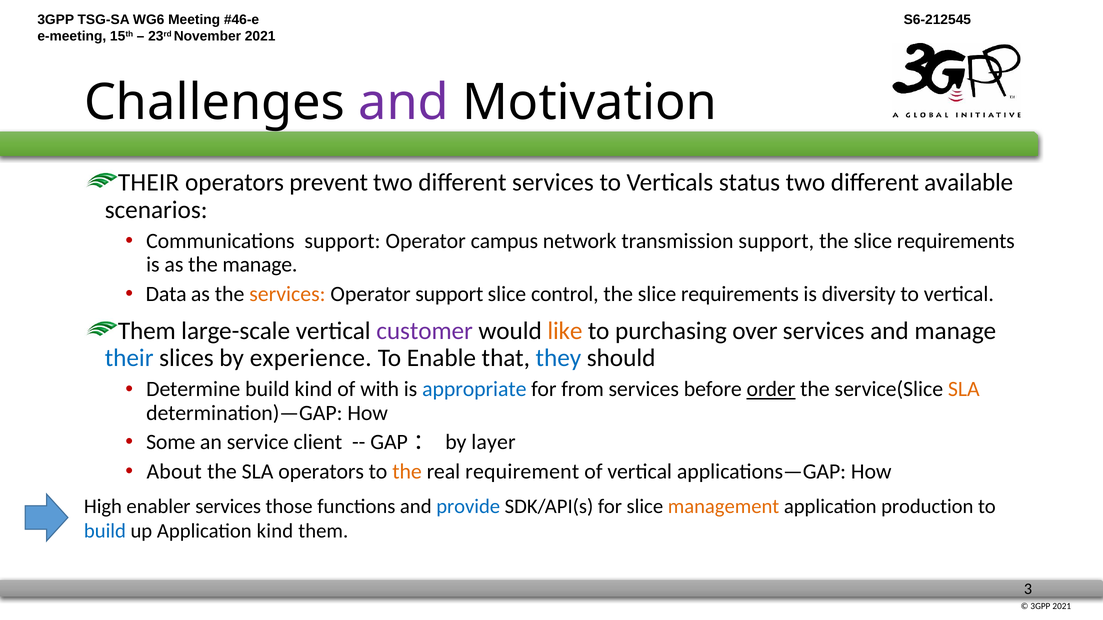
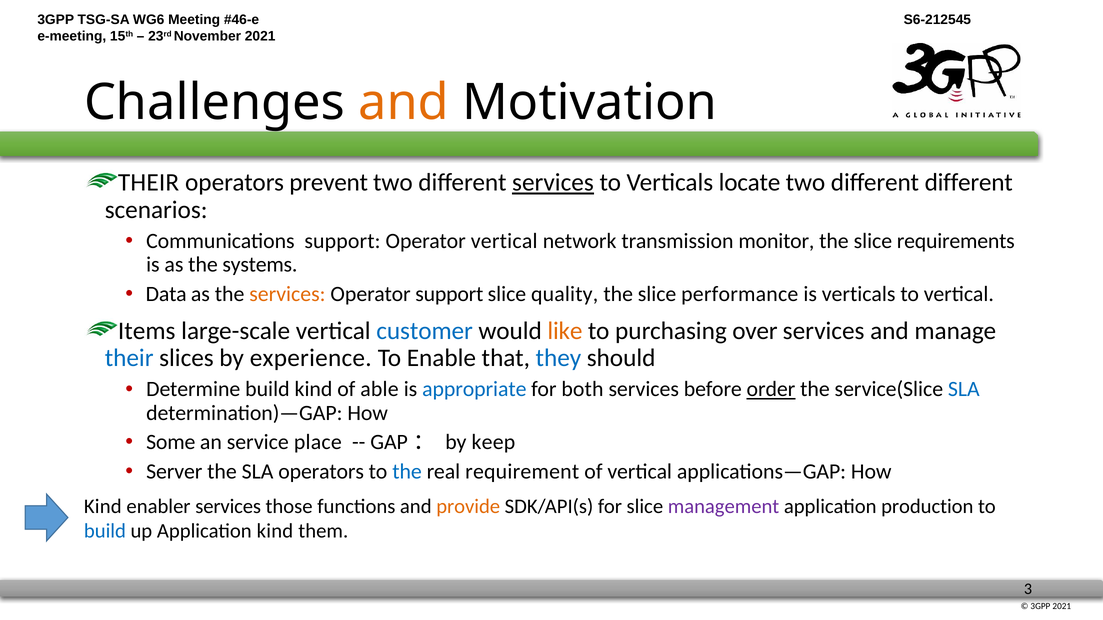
and colour: purple -> orange (404, 103)
services underline: none -> present (553, 183)
status: status -> locate (750, 183)
different available: available -> different (969, 183)
Operator campus: campus -> vertical (504, 241)
transmission support: support -> monitor (776, 241)
the manage: manage -> systems (260, 265)
control: control -> quality (565, 294)
requirements: requirements -> performance (740, 294)
is diversity: diversity -> verticals (859, 294)
Them: Them -> Items (147, 331)
customer colour: purple -> blue (425, 331)
with: with -> able (379, 390)
from: from -> both (582, 390)
SLA colour: orange -> blue (964, 390)
client: client -> place (318, 442)
layer: layer -> keep (493, 442)
About: About -> Server (174, 472)
the colour: orange -> blue (407, 472)
High: High -> Kind (103, 507)
provide colour: blue -> orange (468, 507)
management colour: orange -> purple (724, 507)
